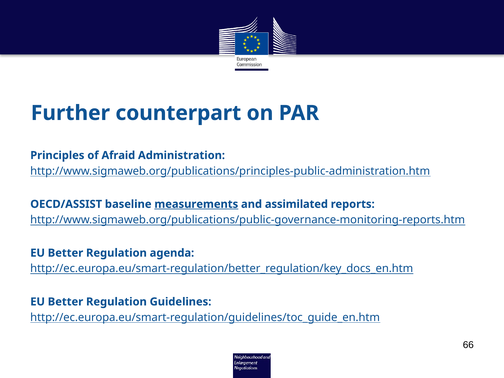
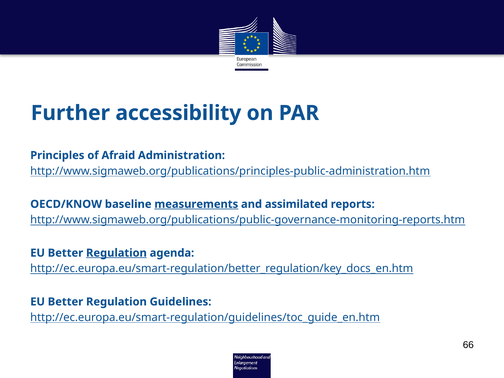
counterpart: counterpart -> accessibility (178, 113)
OECD/ASSIST: OECD/ASSIST -> OECD/KNOW (66, 204)
Regulation underline: none -> present (116, 253)
